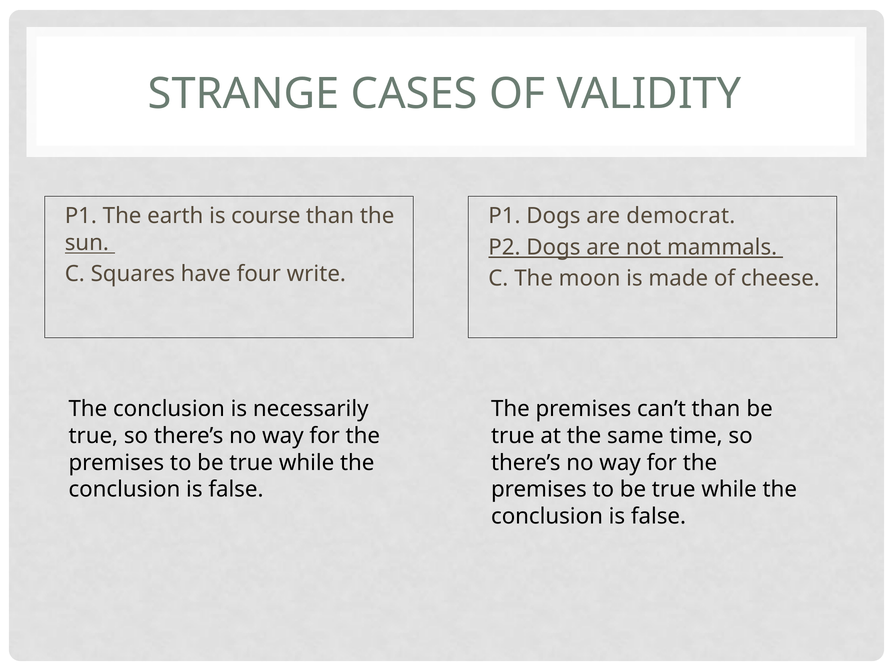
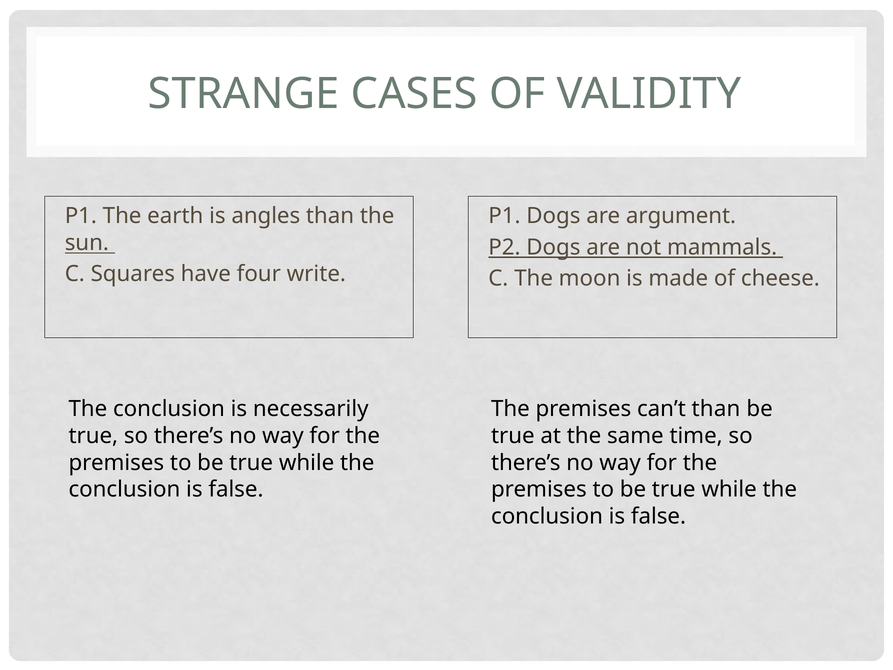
course: course -> angles (266, 216)
democrat: democrat -> argument (681, 216)
